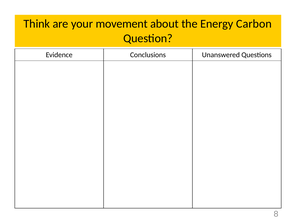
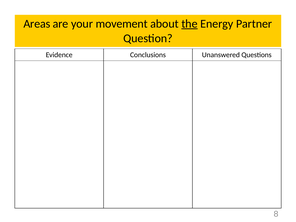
Think: Think -> Areas (37, 24)
the underline: none -> present (189, 24)
Carbon: Carbon -> Partner (254, 24)
